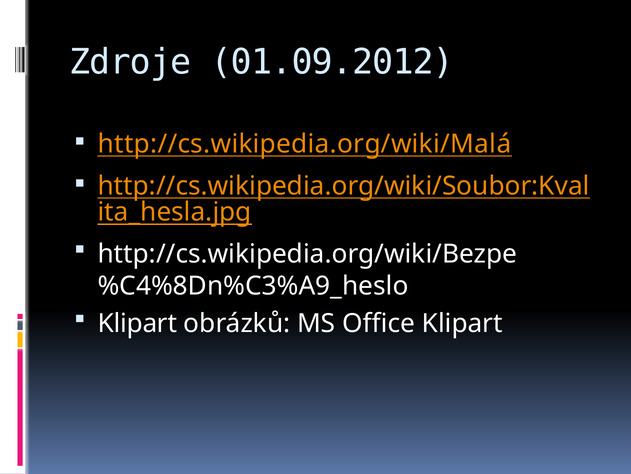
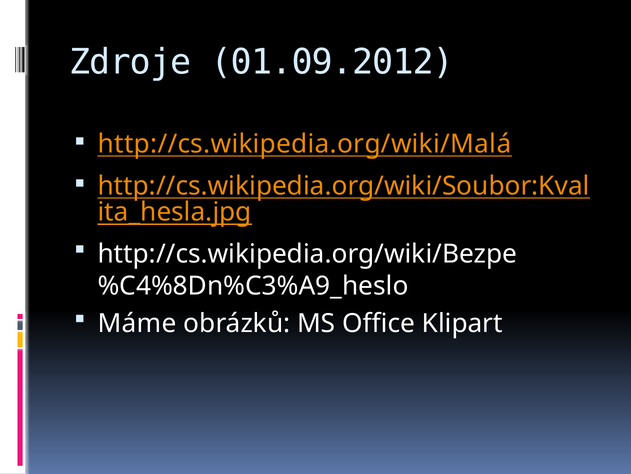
Klipart: Klipart -> Máme (137, 323)
